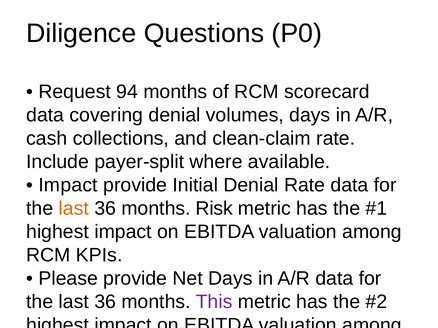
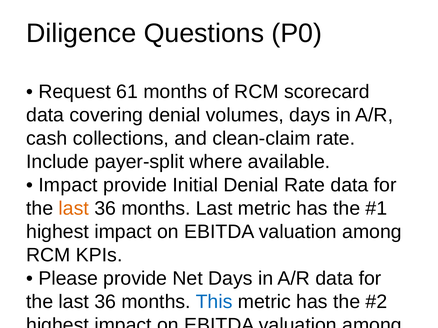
94: 94 -> 61 (127, 92)
months Risk: Risk -> Last (214, 209)
This colour: purple -> blue (214, 302)
